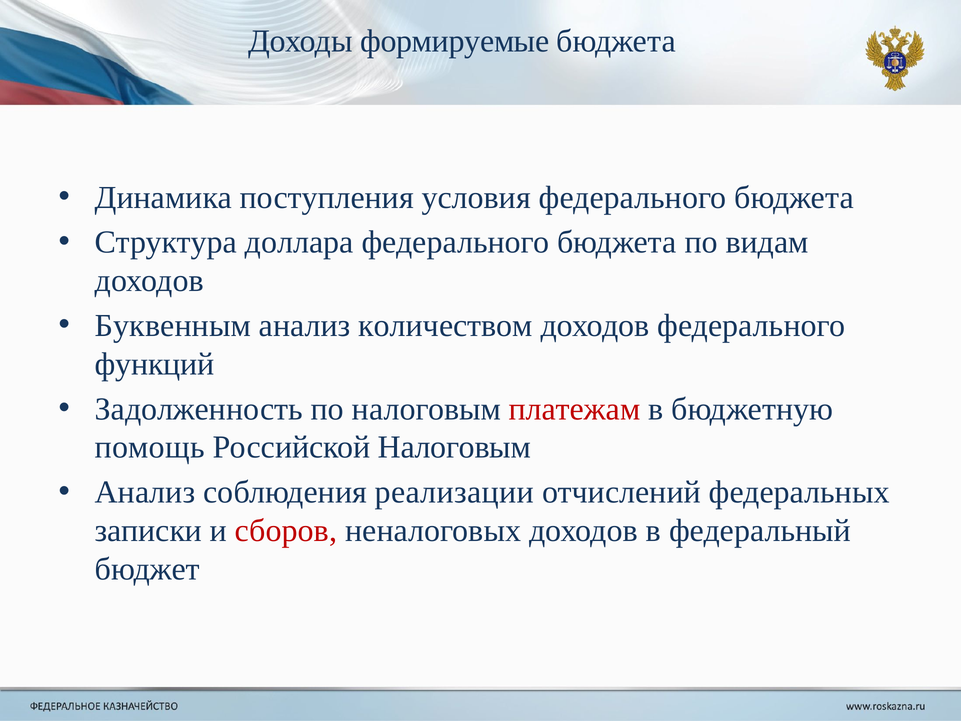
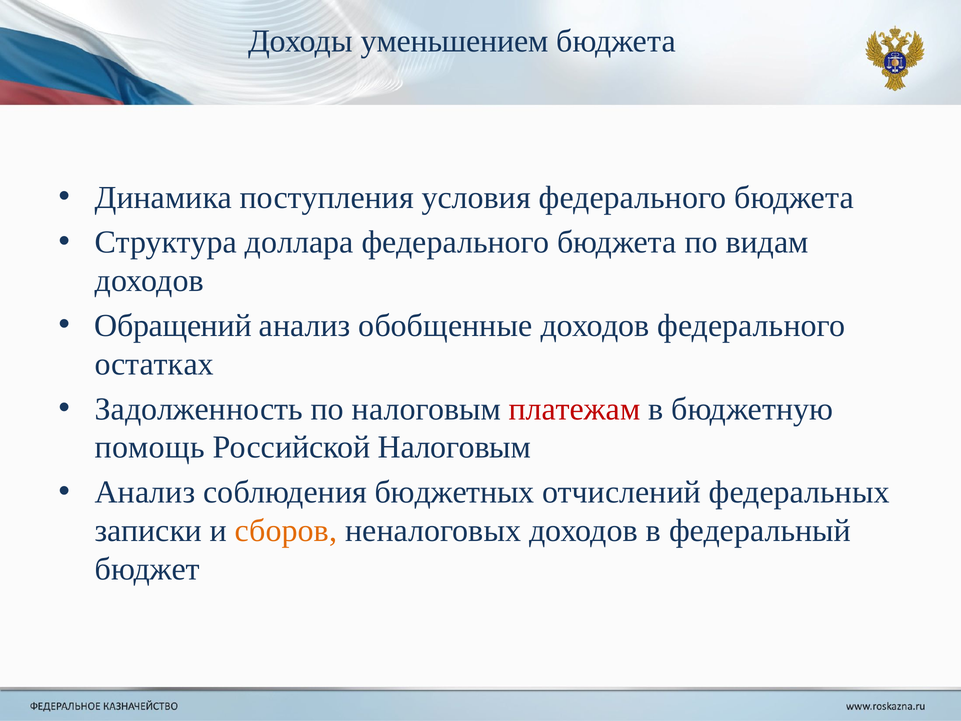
формируемые: формируемые -> уменьшением (455, 41)
Буквенным: Буквенным -> Обращений (173, 326)
количеством: количеством -> обобщенные (445, 326)
функций: функций -> остатках (154, 364)
реализации: реализации -> бюджетных (455, 492)
сборов colour: red -> orange (286, 531)
